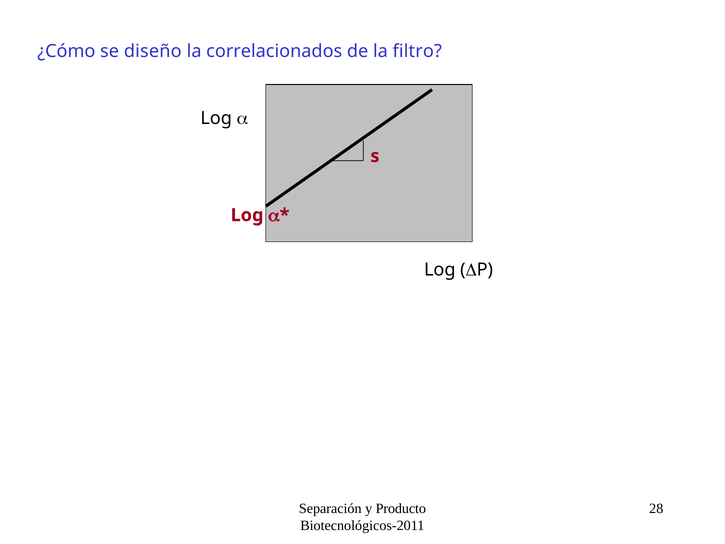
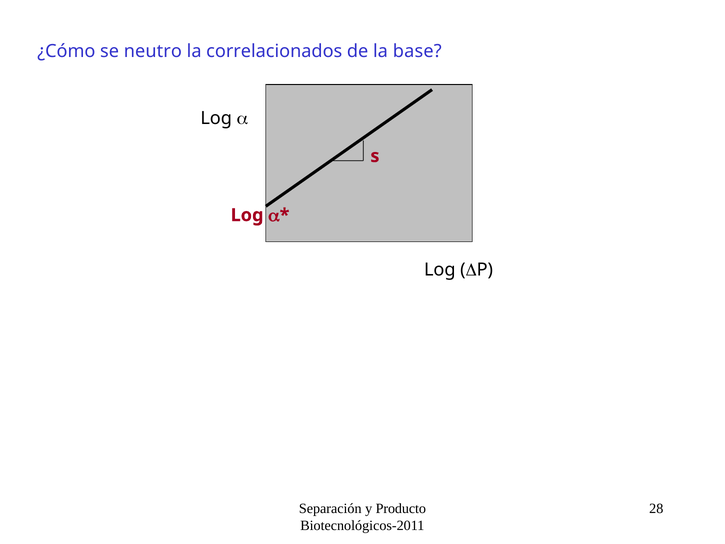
diseño: diseño -> neutro (153, 51)
filtro: filtro -> base (417, 51)
